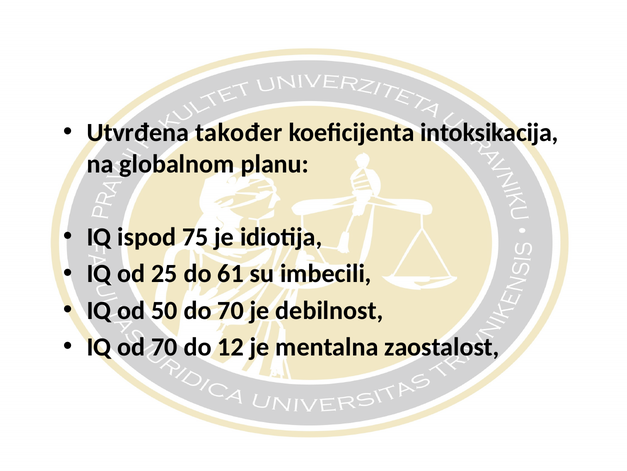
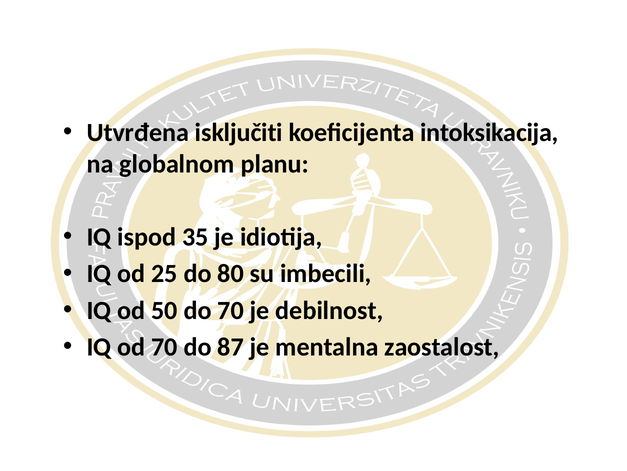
također: također -> isključiti (239, 132)
75: 75 -> 35 (195, 237)
61: 61 -> 80 (231, 273)
12: 12 -> 87 (231, 347)
